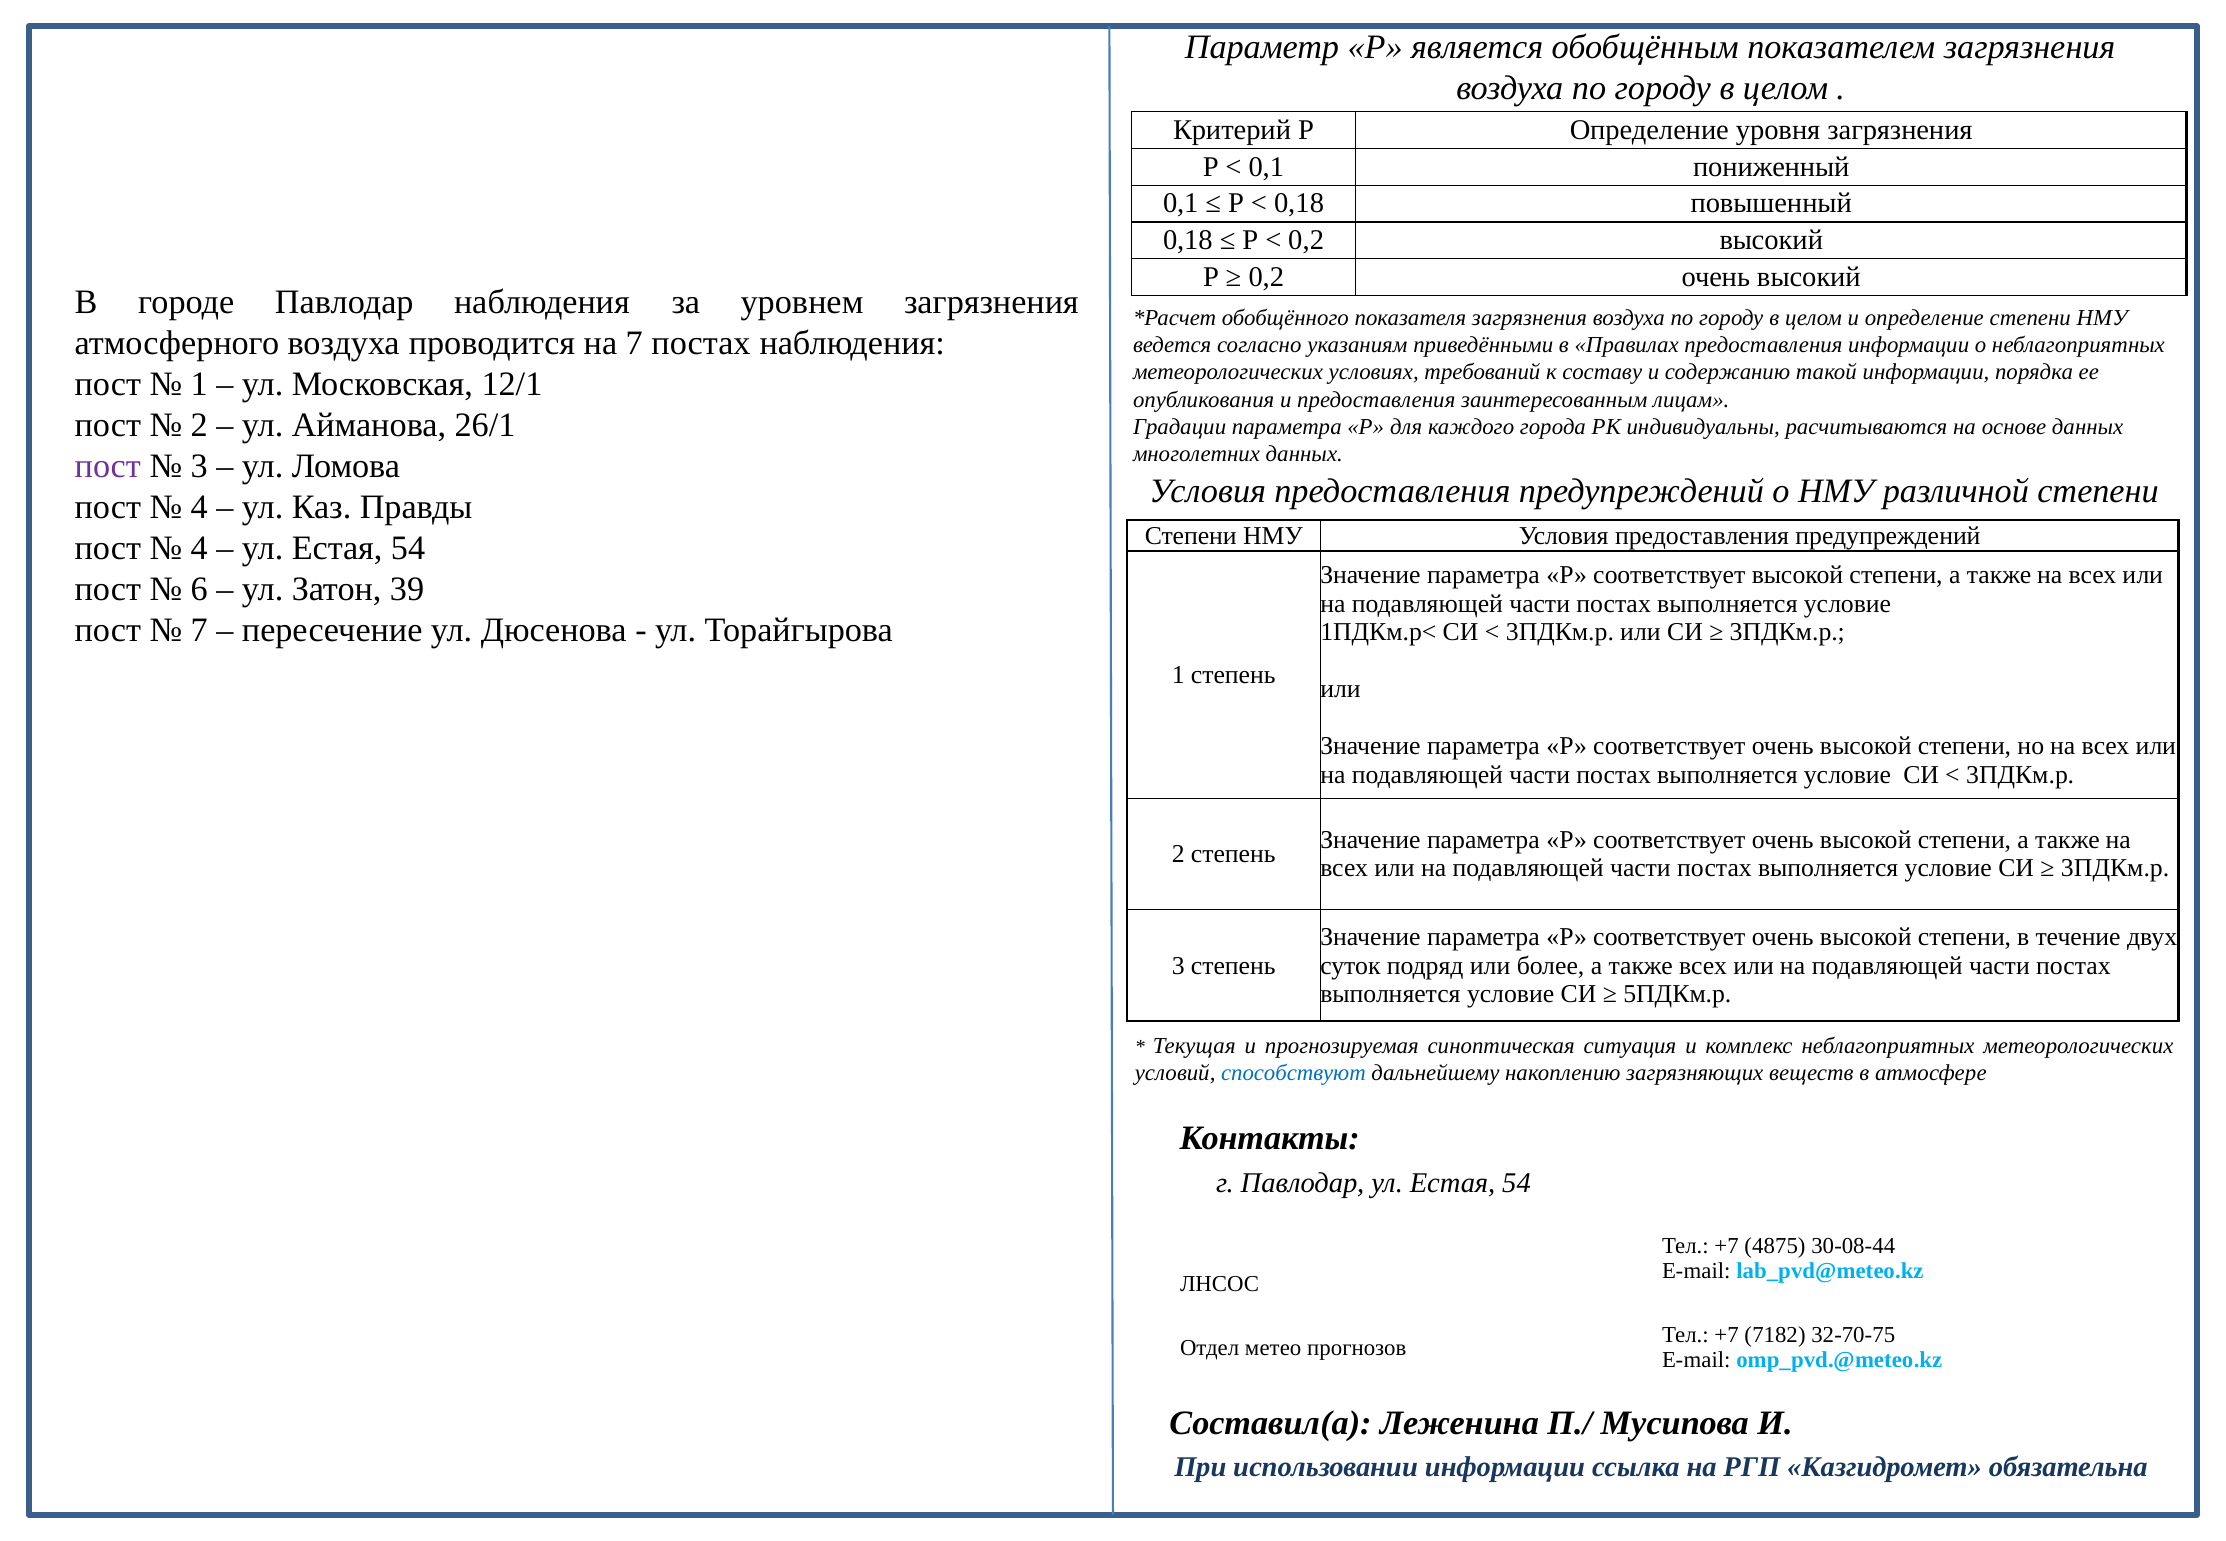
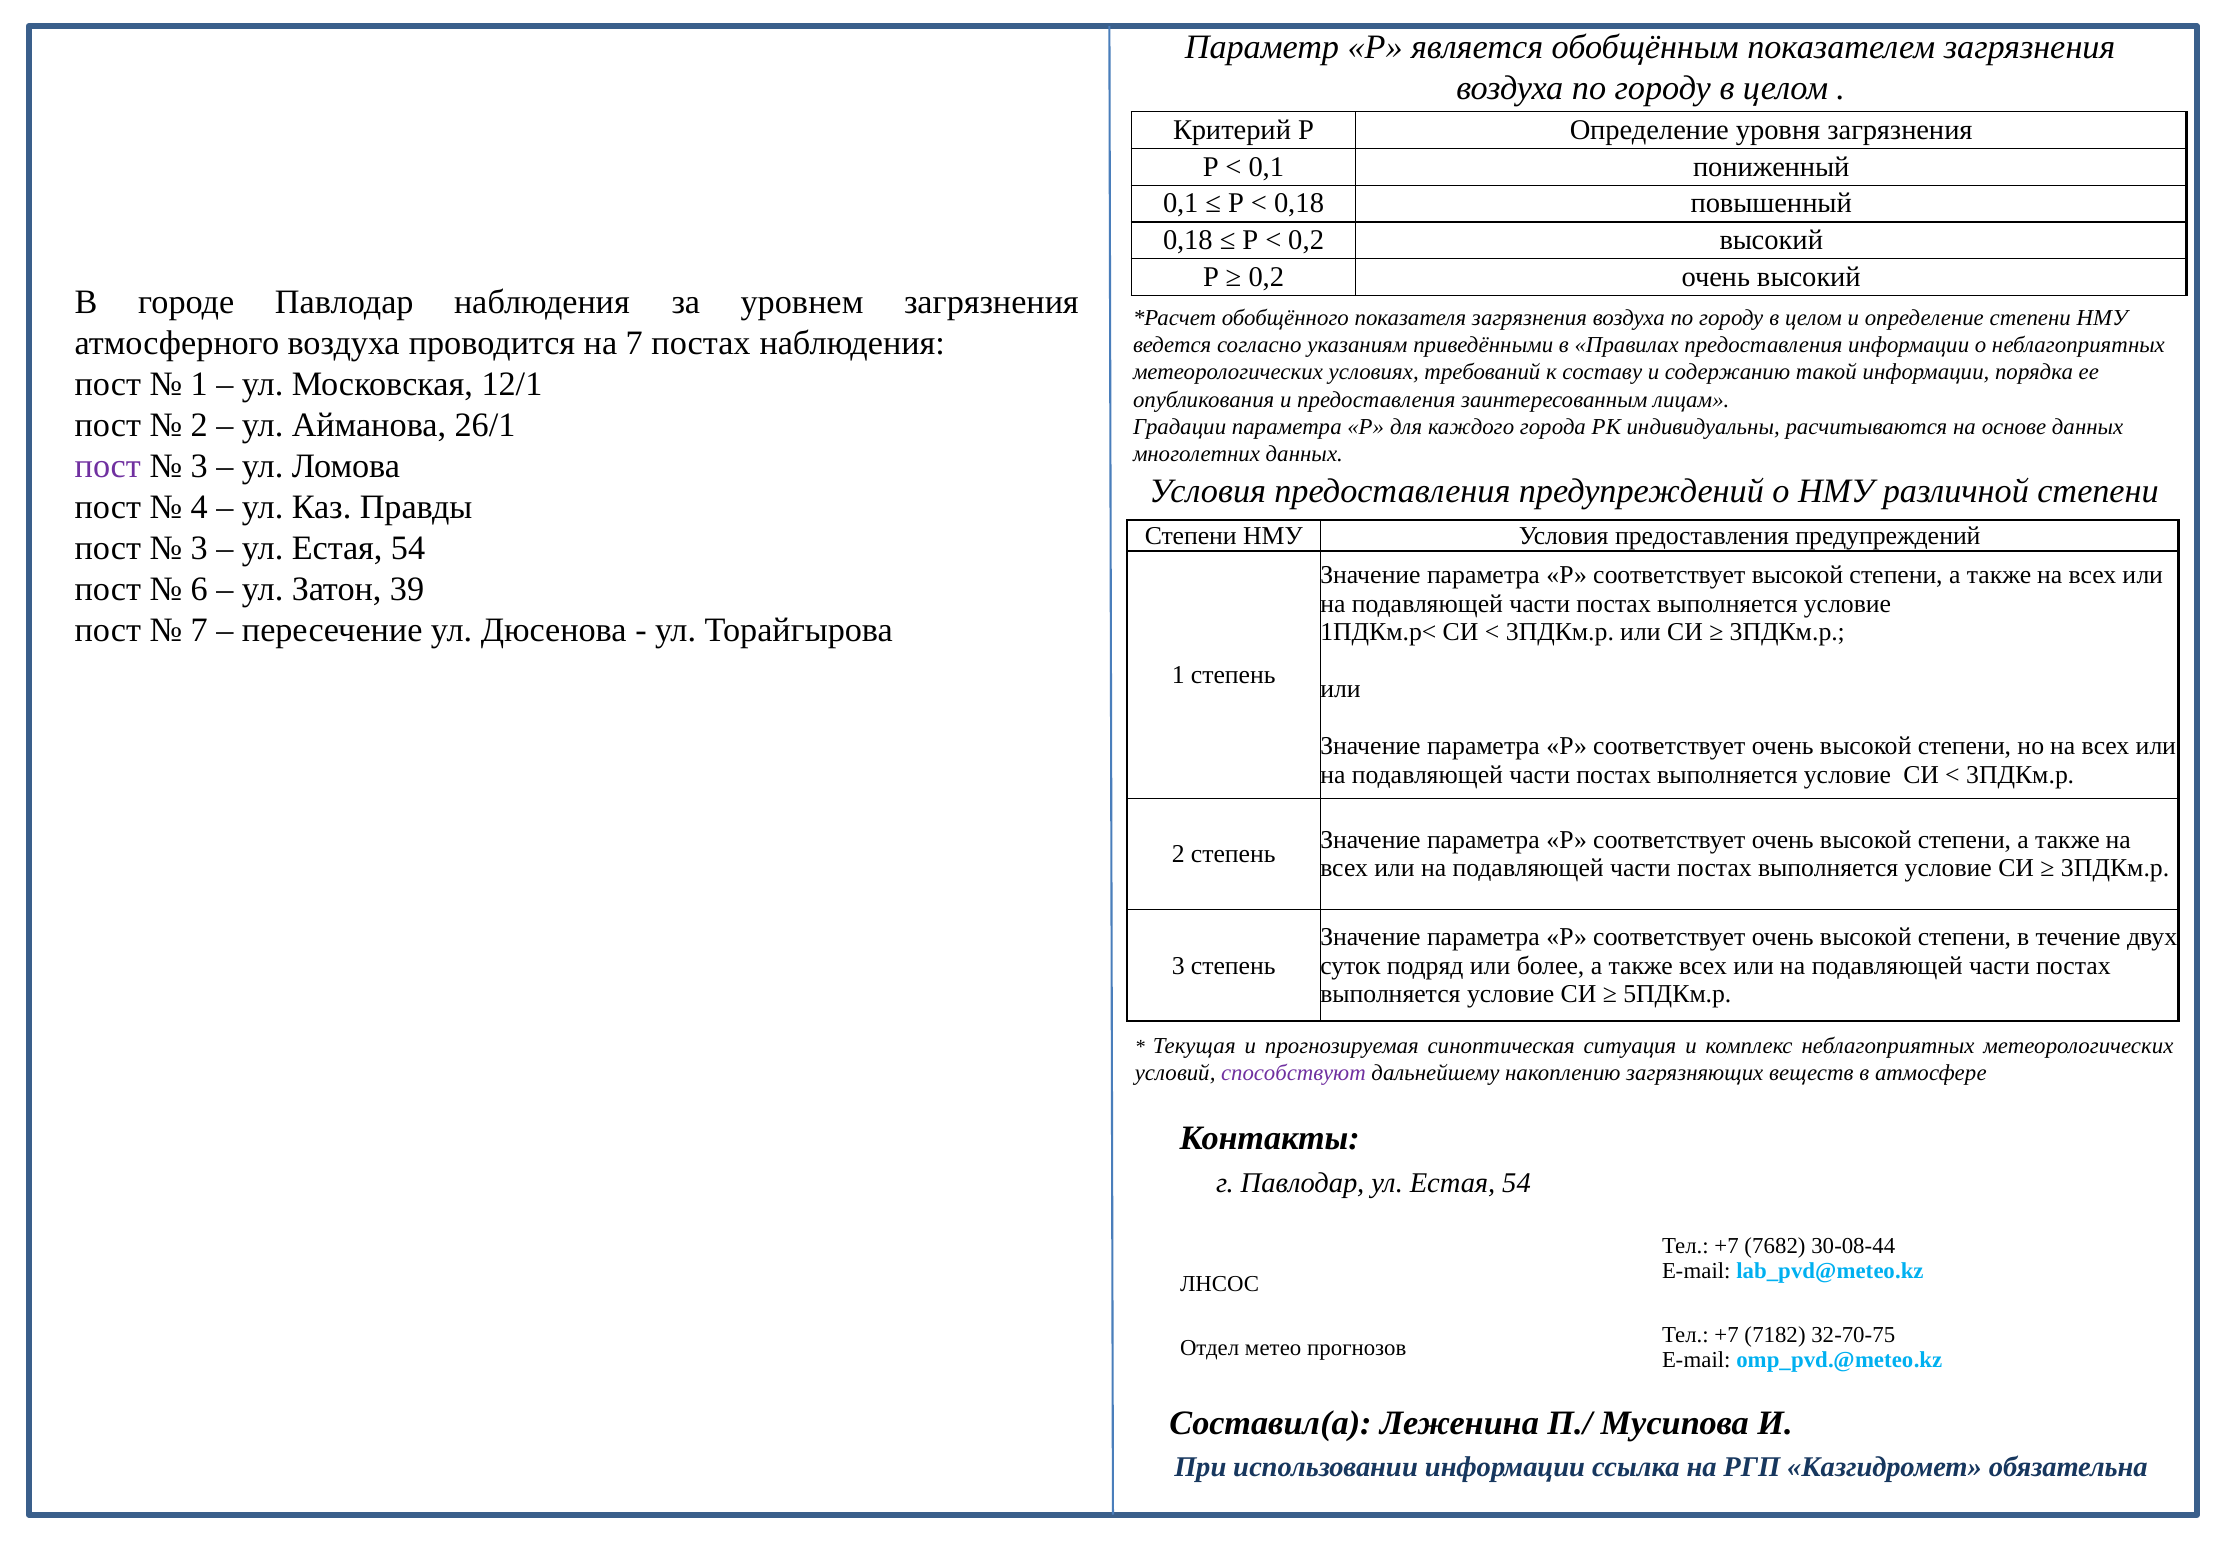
4: 4 -> 3 (199, 548)
способствуют colour: blue -> purple (1293, 1073)
4875: 4875 -> 7682 (1775, 1246)
